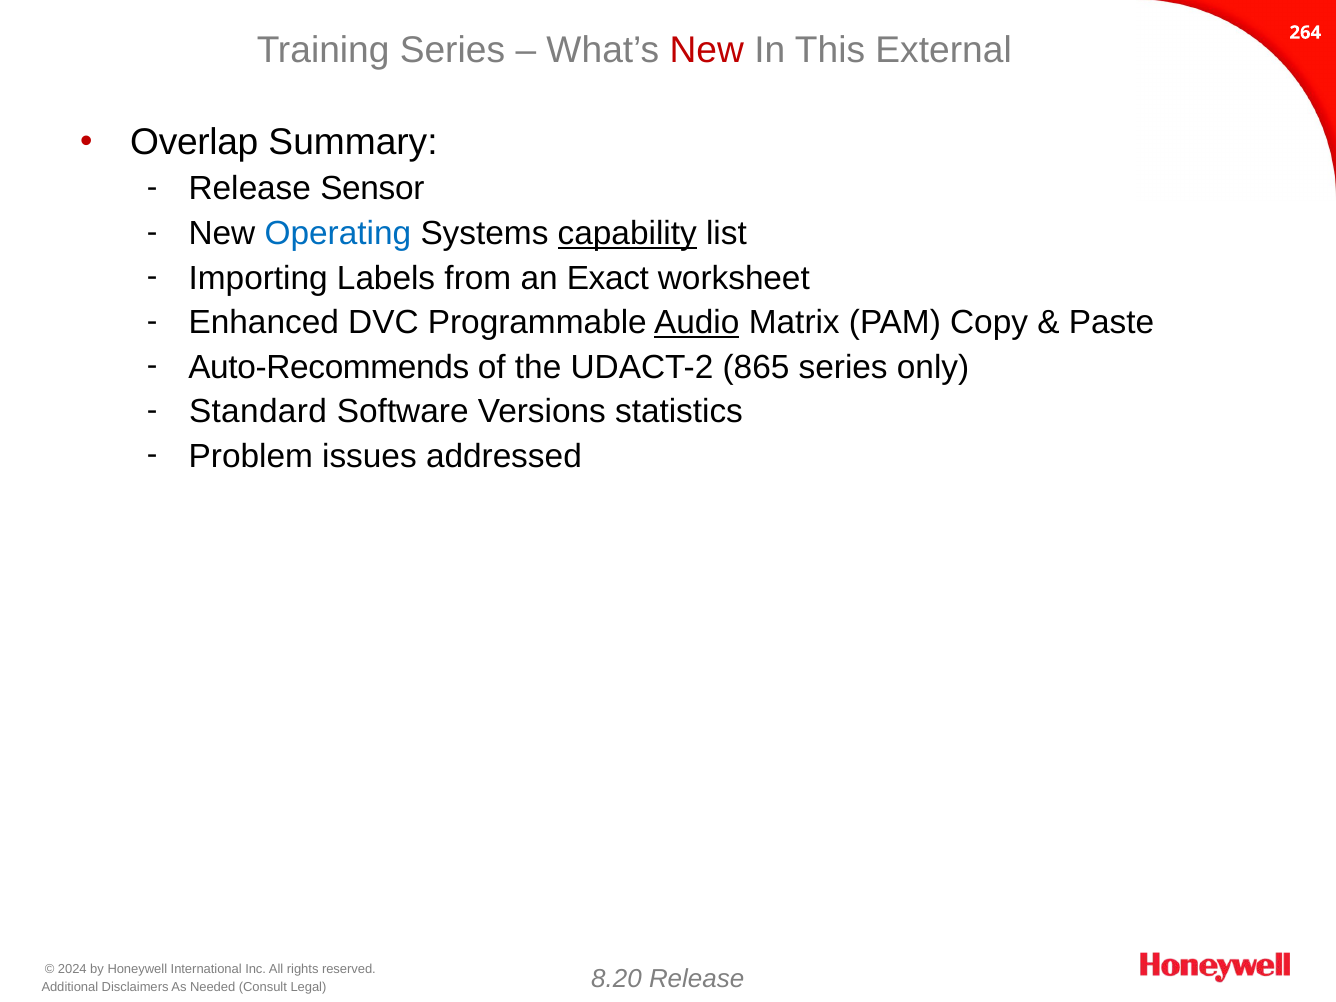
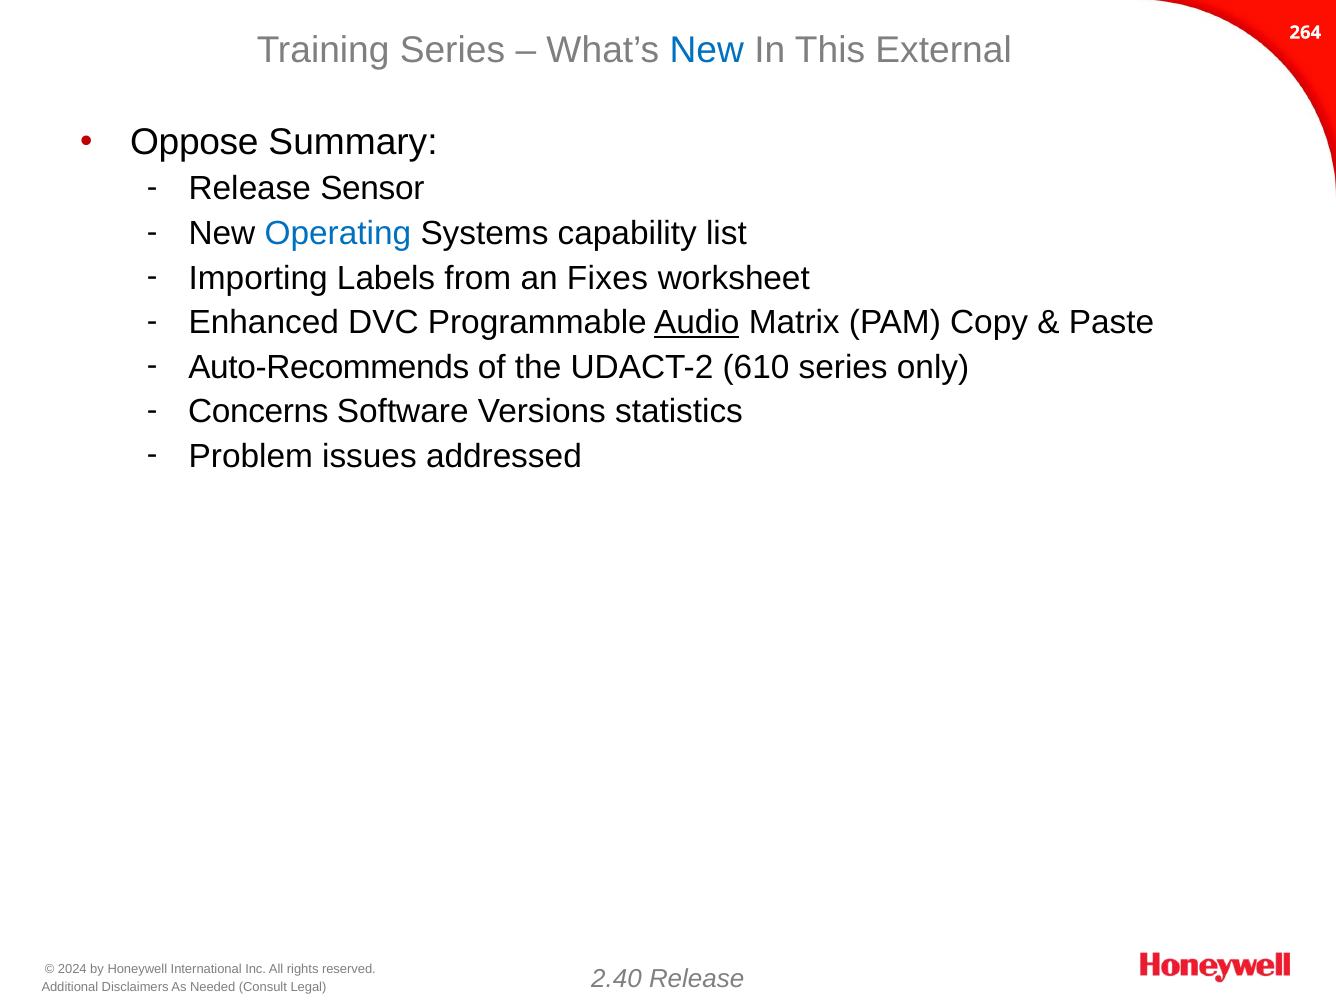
New colour: red -> blue (707, 50)
Overlap: Overlap -> Oppose (194, 142)
capability underline: present -> none (627, 233)
Exact: Exact -> Fixes (608, 278)
865: 865 -> 610 (756, 367)
Standard: Standard -> Concerns (258, 412)
8.20: 8.20 -> 2.40 (616, 979)
